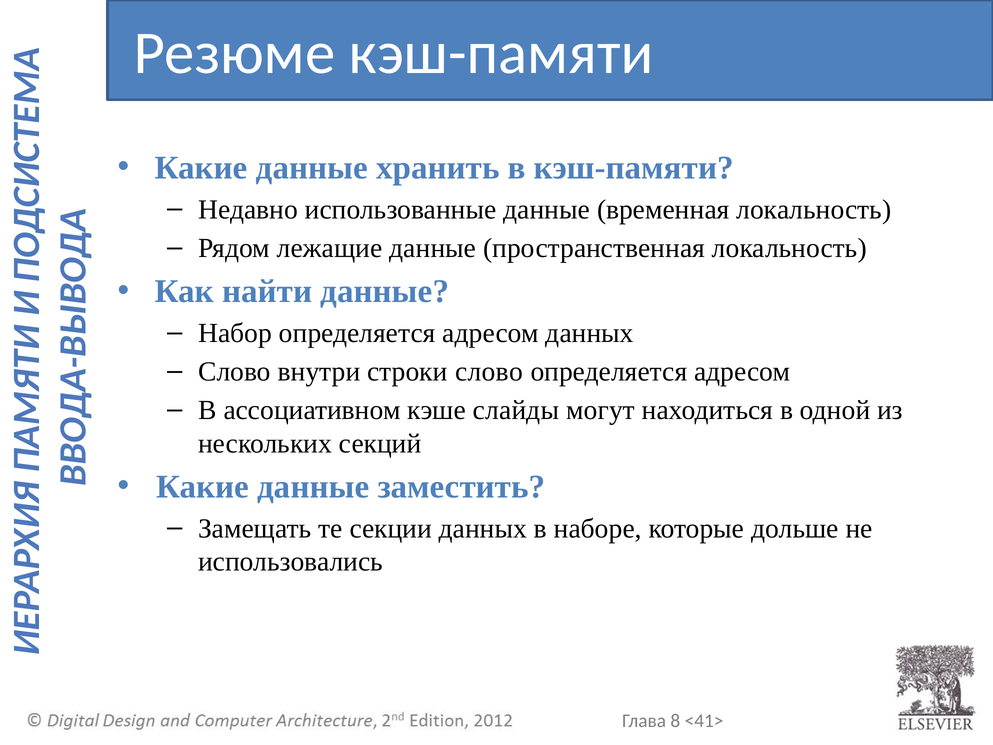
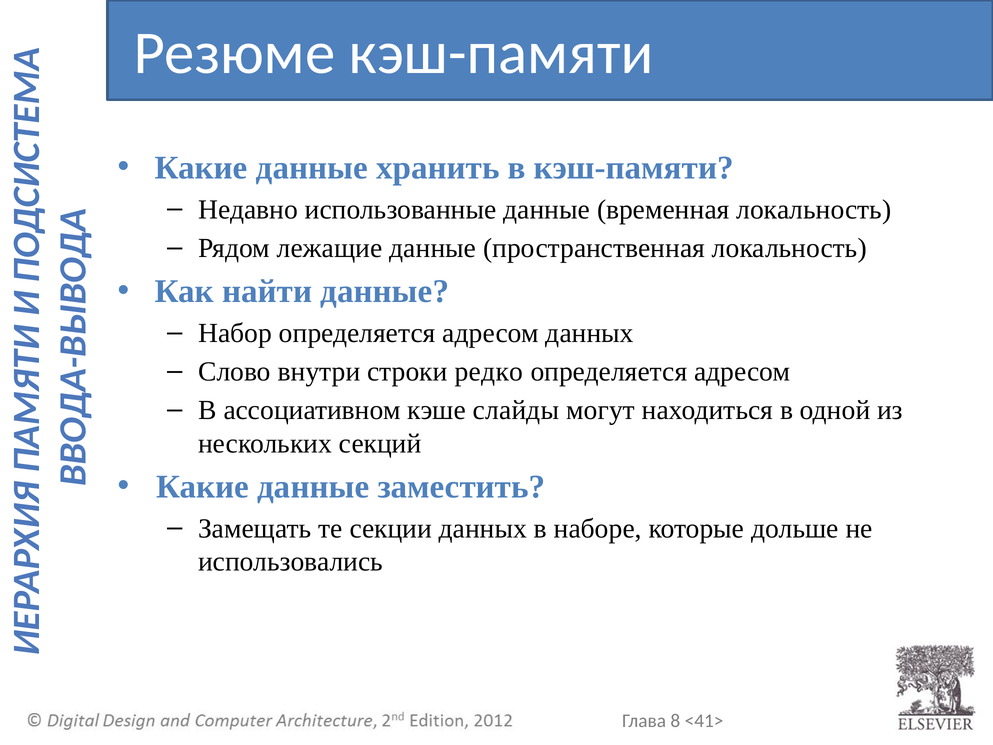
строки слово: слово -> редко (489, 372)
